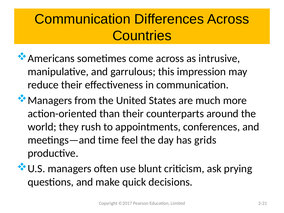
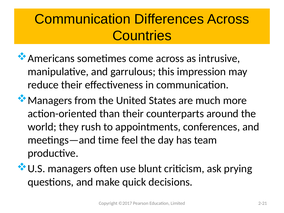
grids: grids -> team (205, 140)
